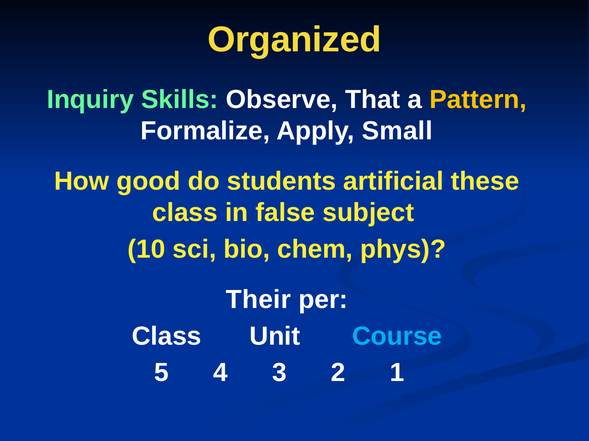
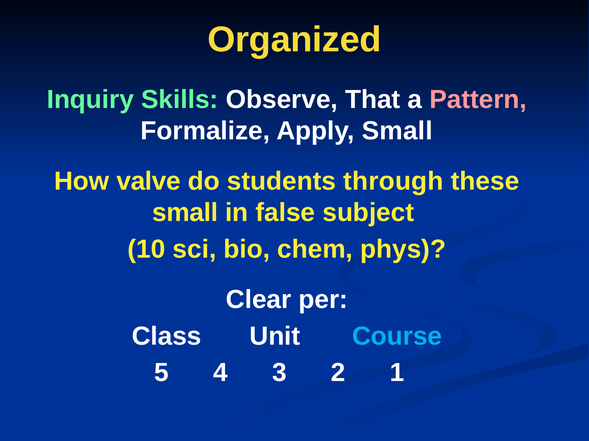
Pattern colour: yellow -> pink (478, 100)
good: good -> valve (149, 181)
artificial: artificial -> through (393, 181)
class: class -> small (185, 213)
Their: Their -> Clear (259, 300)
